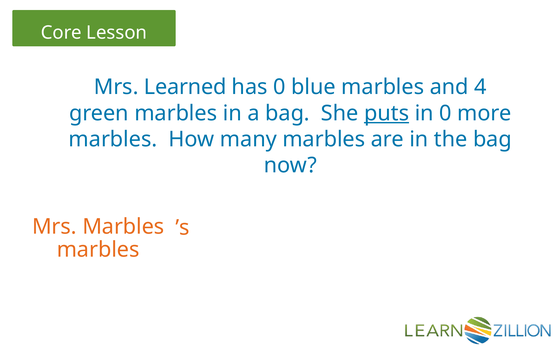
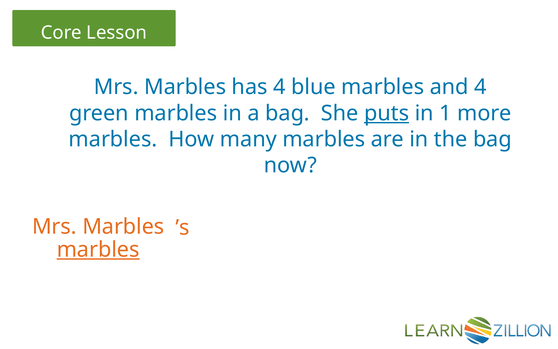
Learned: Learned -> Marbles (185, 87)
has 0: 0 -> 4 (279, 87)
in 0: 0 -> 1 (446, 113)
marbles underline: none -> present (98, 249)
